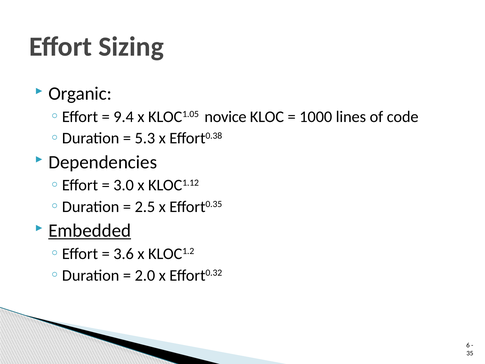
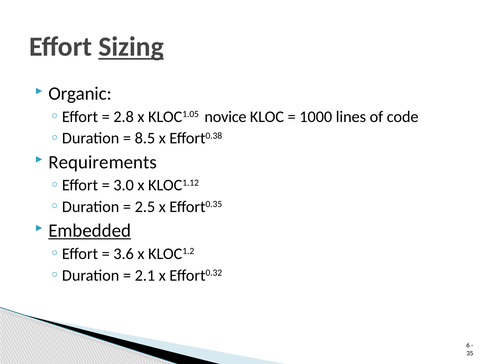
Sizing underline: none -> present (131, 47)
9.4: 9.4 -> 2.8 (124, 117)
5.3: 5.3 -> 8.5 (145, 138)
Dependencies: Dependencies -> Requirements (103, 162)
2.0: 2.0 -> 2.1 (145, 275)
